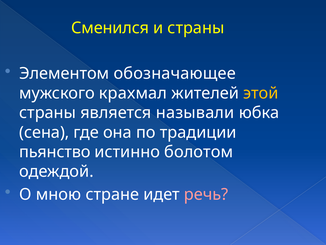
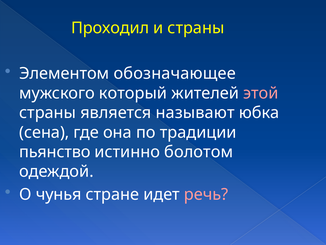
Сменился: Сменился -> Проходил (110, 28)
крахмал: крахмал -> который (133, 93)
этой colour: yellow -> pink (261, 93)
называли: называли -> называют (195, 113)
мною: мною -> чунья (59, 194)
